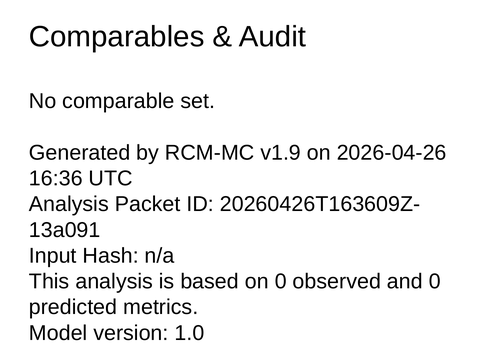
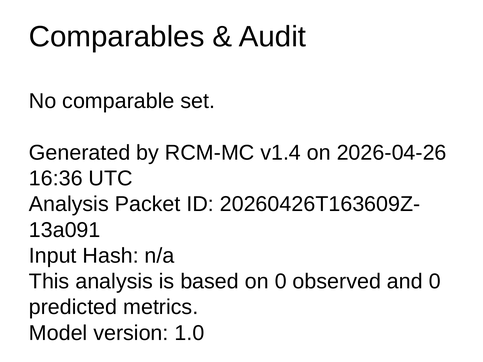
v1.9: v1.9 -> v1.4 (281, 153)
